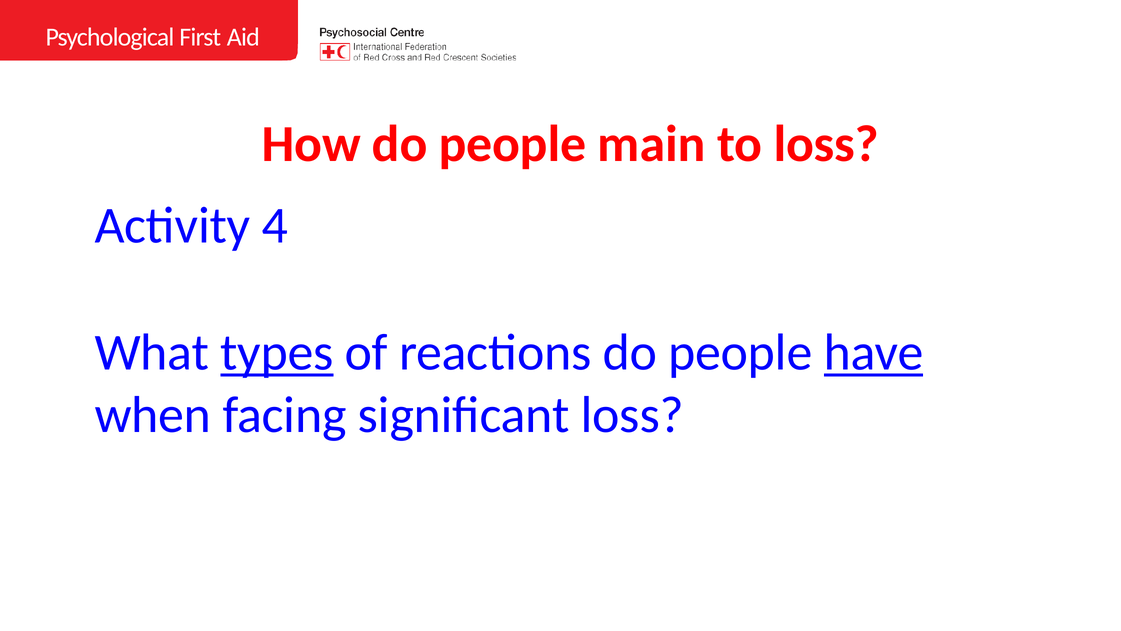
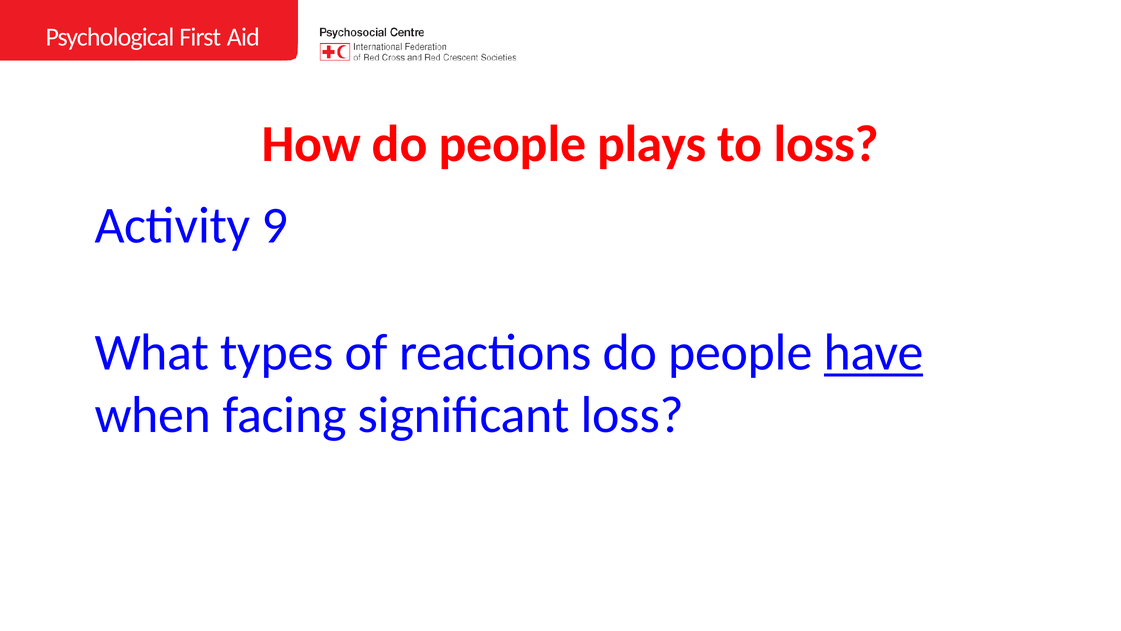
main: main -> plays (652, 144)
4: 4 -> 9 (275, 226)
types underline: present -> none (277, 353)
